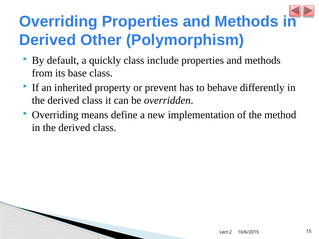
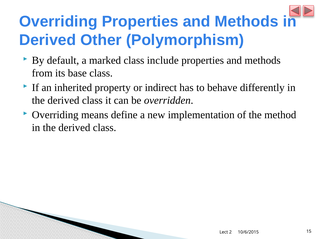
quickly: quickly -> marked (105, 60)
prevent: prevent -> indirect (161, 88)
